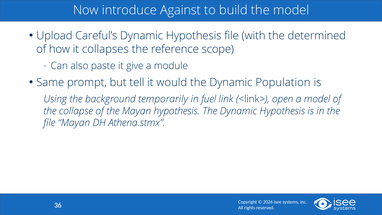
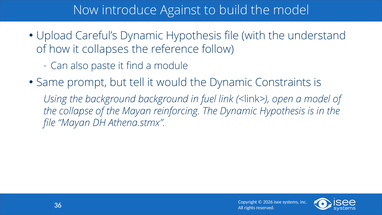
determined: determined -> understand (317, 36)
scope: scope -> follow (218, 49)
give: give -> find (135, 66)
Population: Population -> Constraints (283, 82)
background temporarily: temporarily -> background (163, 99)
Mayan hypothesis: hypothesis -> reinforcing (177, 111)
